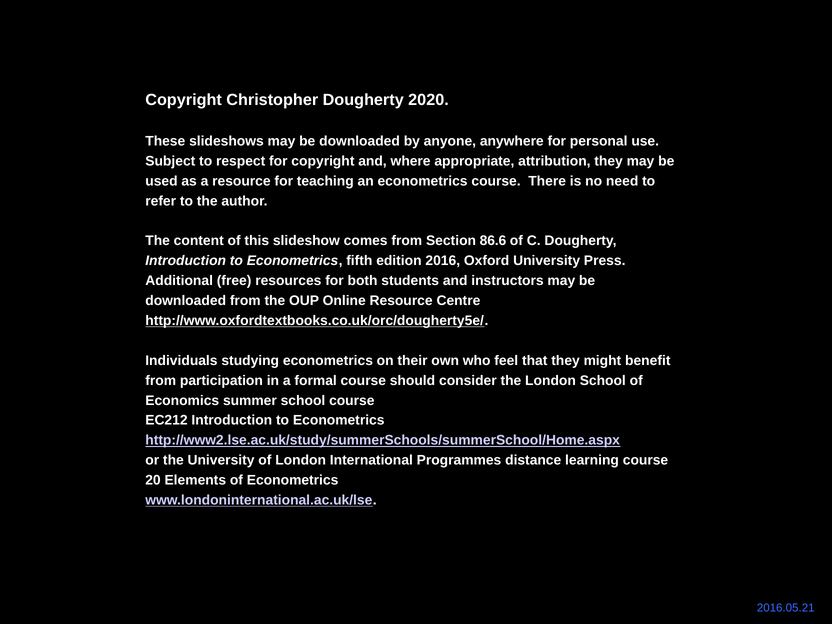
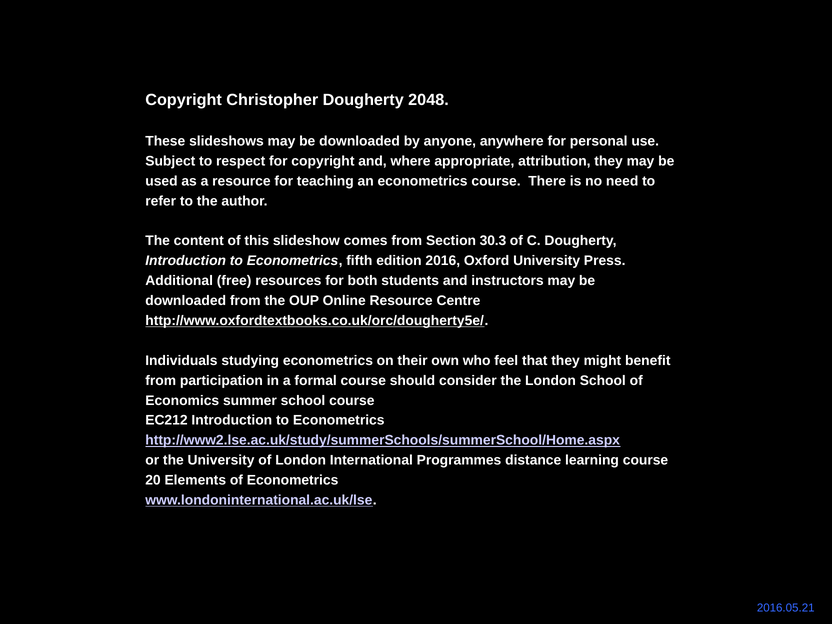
2020: 2020 -> 2048 (429, 100)
86.6: 86.6 -> 30.3 (493, 241)
